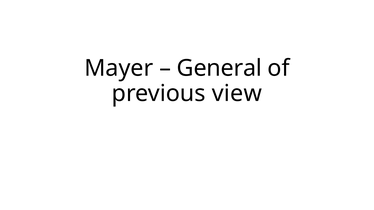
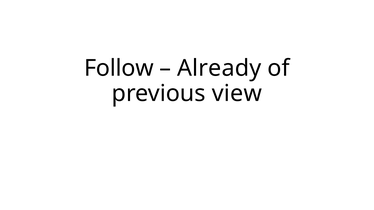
Mayer: Mayer -> Follow (119, 68)
General: General -> Already (219, 68)
